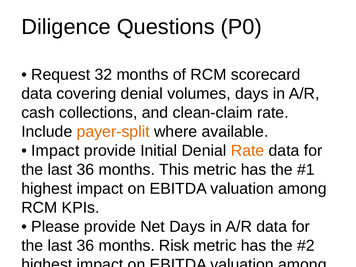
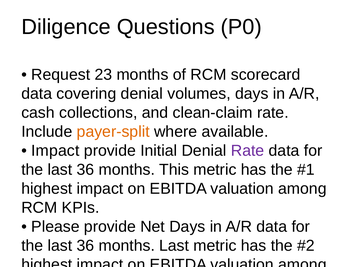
32: 32 -> 23 (103, 75)
Rate colour: orange -> purple (248, 151)
months Risk: Risk -> Last (174, 246)
